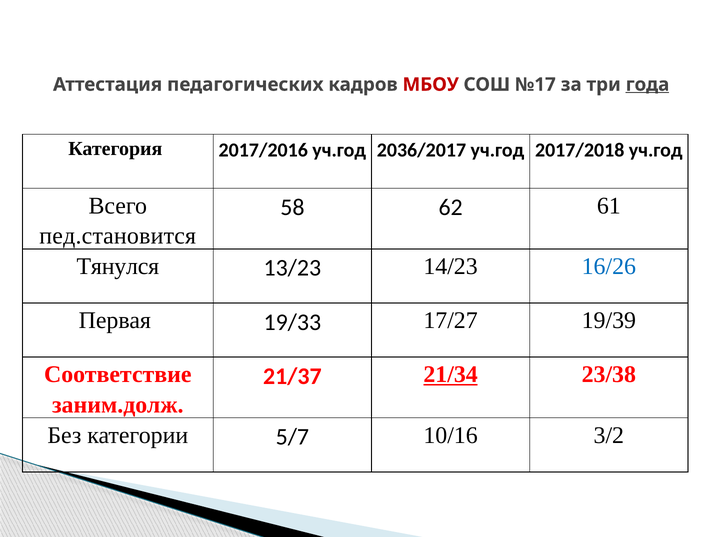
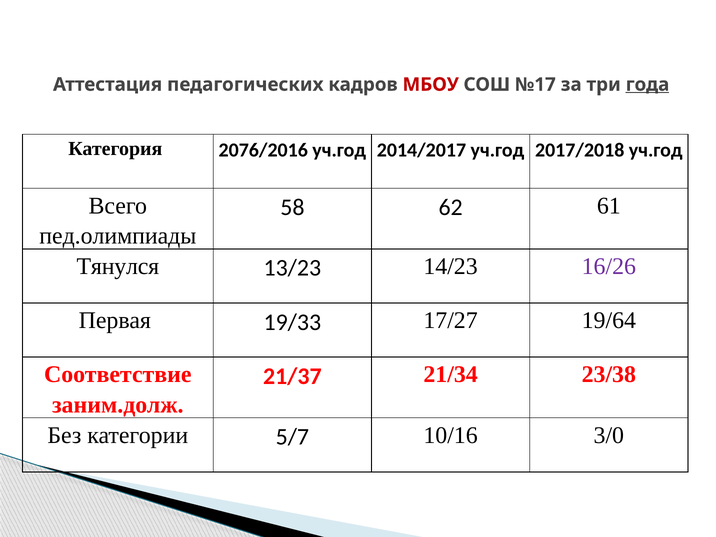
2017/2016: 2017/2016 -> 2076/2016 (263, 150)
2036/2017: 2036/2017 -> 2014/2017 (421, 150)
пед.становится: пед.становится -> пед.олимпиады (118, 236)
16/26 colour: blue -> purple (609, 266)
19/39: 19/39 -> 19/64 (609, 320)
21/34 underline: present -> none (451, 374)
3/2: 3/2 -> 3/0 (609, 435)
